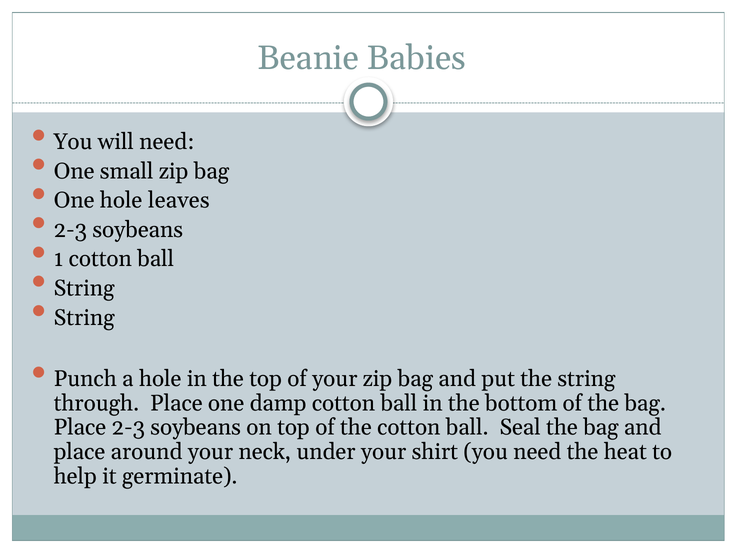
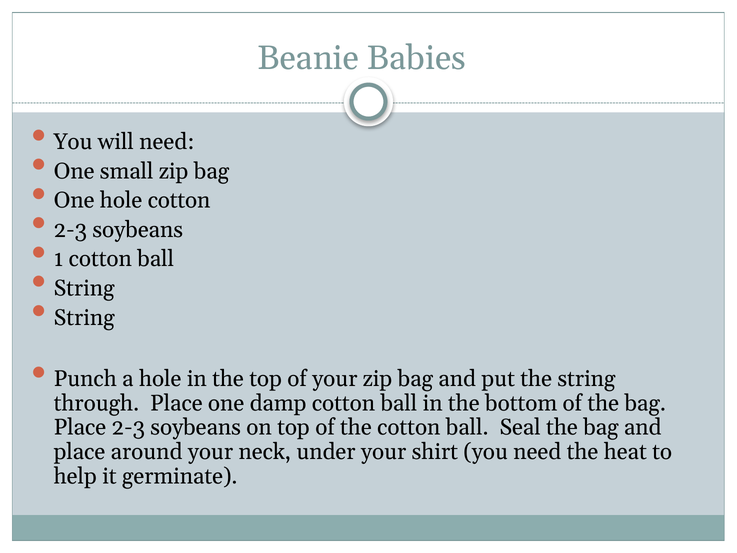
hole leaves: leaves -> cotton (179, 200)
